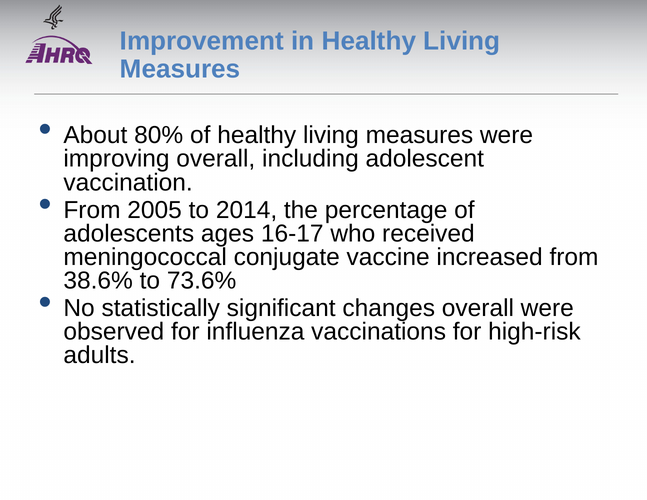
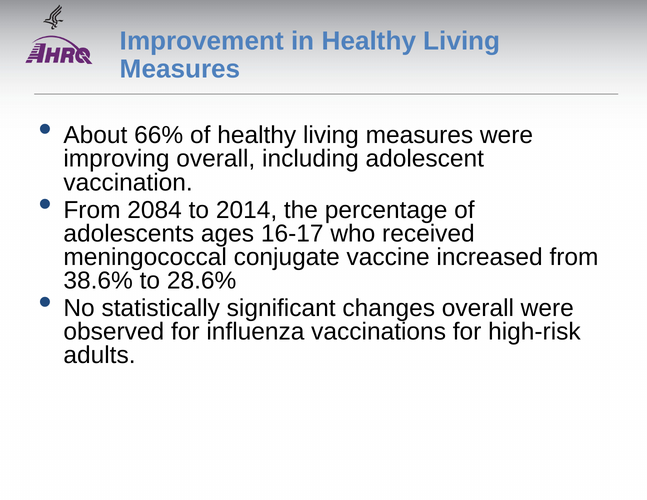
80%: 80% -> 66% (159, 135)
2005: 2005 -> 2084 (155, 210)
73.6%: 73.6% -> 28.6% (202, 281)
